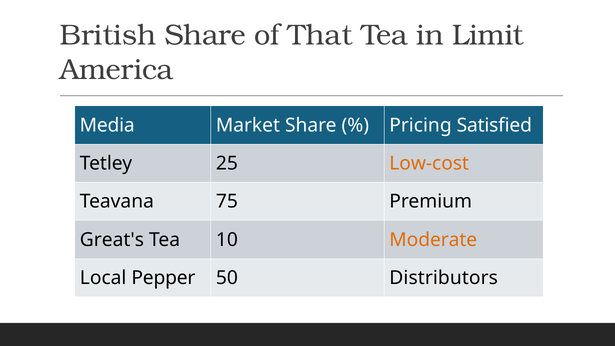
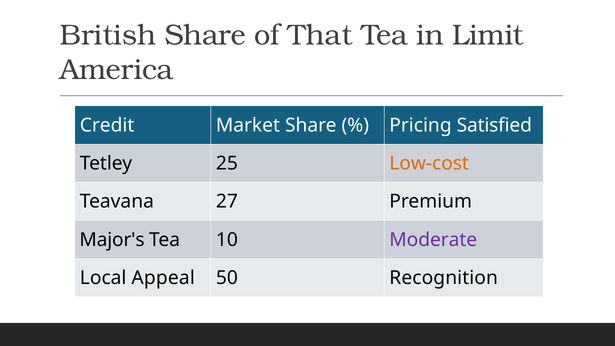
Media: Media -> Credit (107, 125)
75: 75 -> 27 (227, 202)
Great's: Great's -> Major's (112, 240)
Moderate colour: orange -> purple (433, 240)
Pepper: Pepper -> Appeal (163, 278)
Distributors: Distributors -> Recognition (444, 278)
